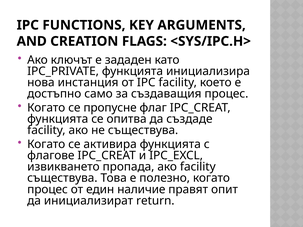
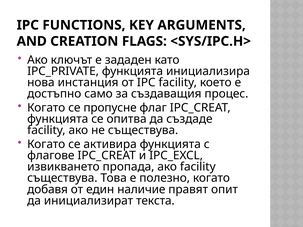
процес: процес -> добавя (48, 190)
return: return -> текста (155, 201)
